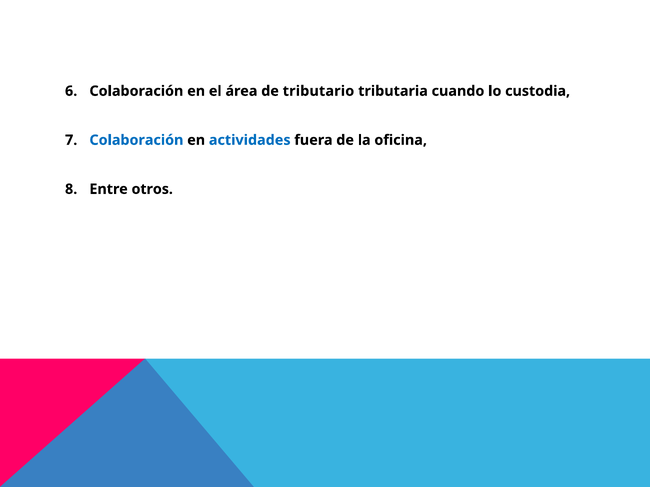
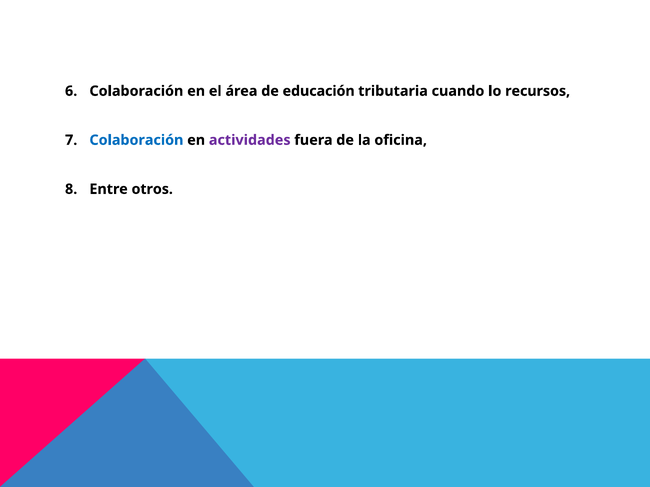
tributario: tributario -> educación (319, 91)
custodia: custodia -> recursos (538, 91)
actividades colour: blue -> purple (250, 140)
